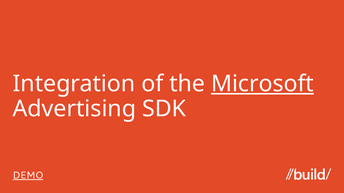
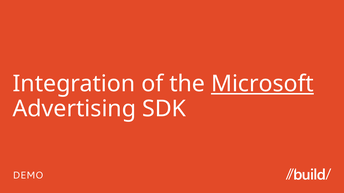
DEMO underline: present -> none (28, 176)
